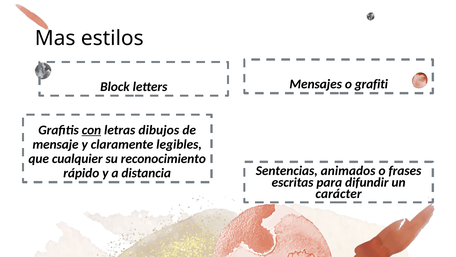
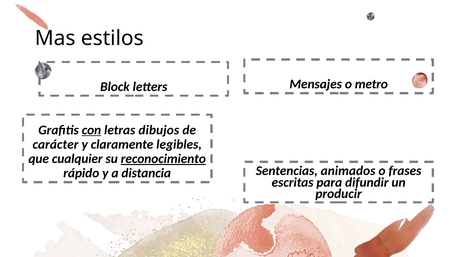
grafiti: grafiti -> metro (371, 84)
mensaje: mensaje -> carácter (55, 144)
reconocimiento underline: none -> present (163, 158)
carácter: carácter -> producir (339, 194)
